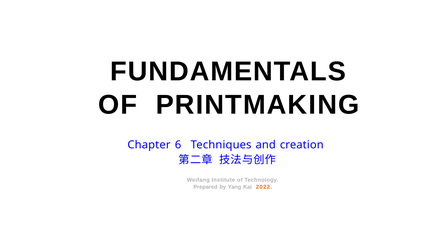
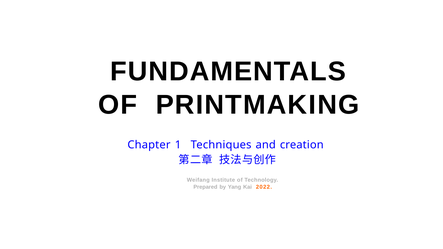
6: 6 -> 1 (178, 145)
